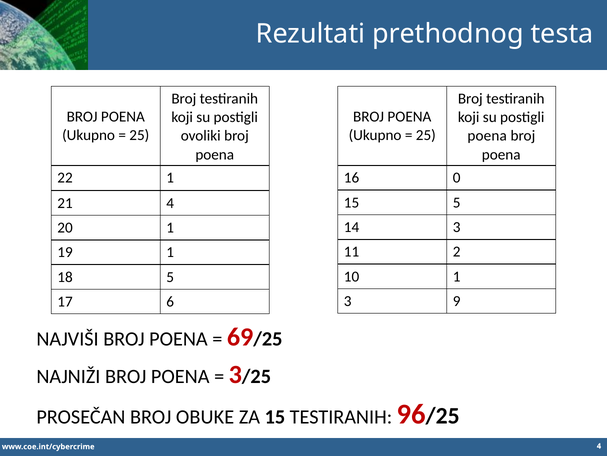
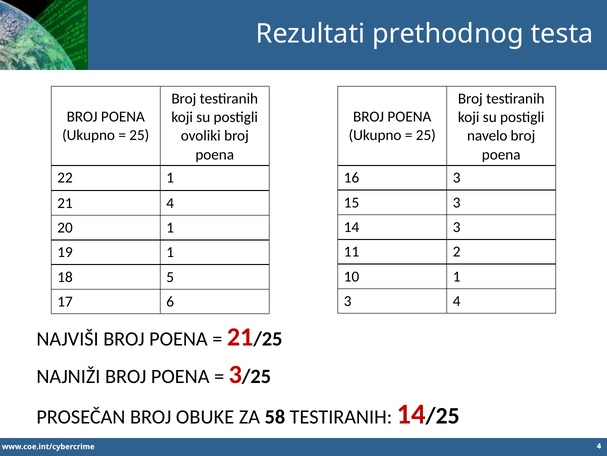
poena: poena -> navelo (487, 136)
16 0: 0 -> 3 (457, 178)
15 5: 5 -> 3 (457, 202)
3 9: 9 -> 4 (457, 301)
69: 69 -> 21 (240, 337)
ZA 15: 15 -> 58 (275, 417)
TESTIRANIH 96: 96 -> 14 (411, 414)
